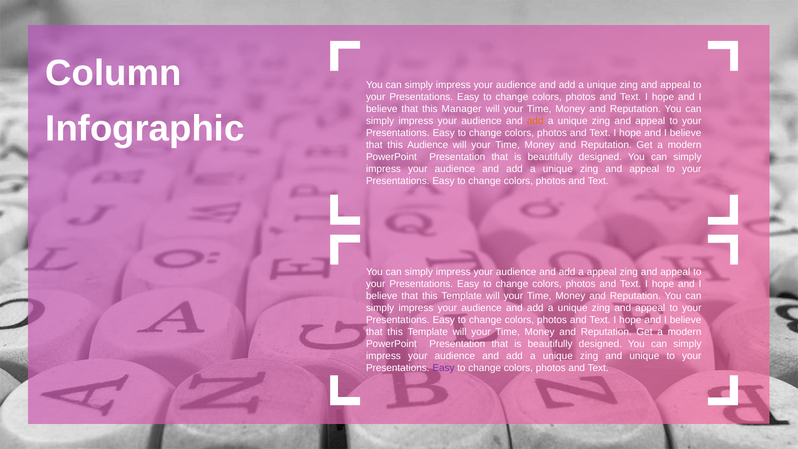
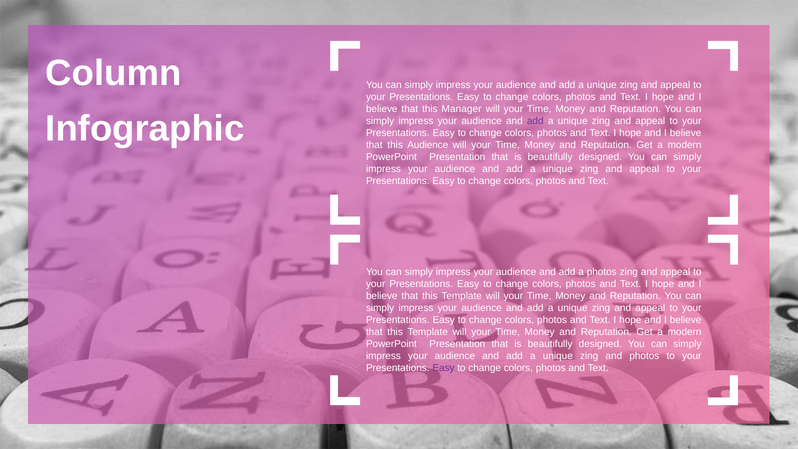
add colour: orange -> purple (535, 121)
a appeal: appeal -> photos (602, 272)
and unique: unique -> photos (644, 356)
